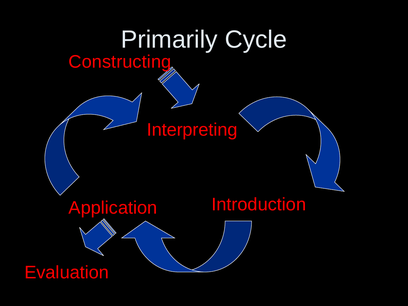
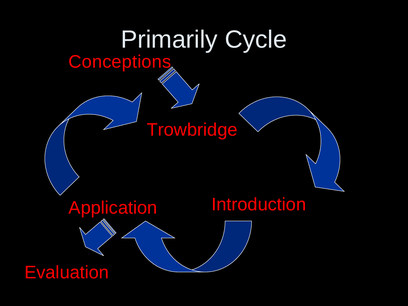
Constructing: Constructing -> Conceptions (120, 62)
Interpreting: Interpreting -> Trowbridge (192, 130)
